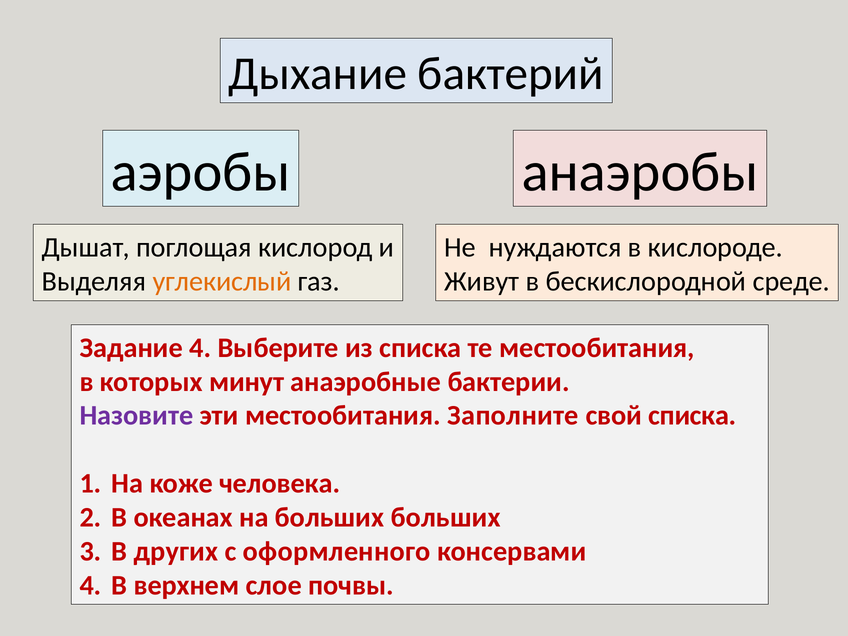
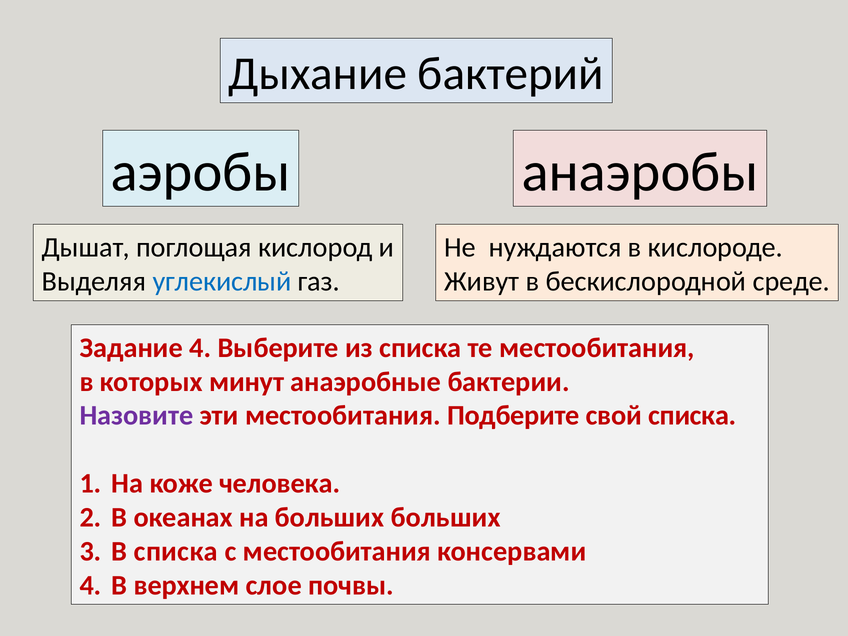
углекислый colour: orange -> blue (222, 282)
Заполните: Заполните -> Подберите (513, 416)
В других: других -> списка (176, 551)
с оформленного: оформленного -> местообитания (337, 551)
